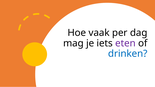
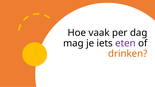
drinken colour: blue -> orange (128, 54)
